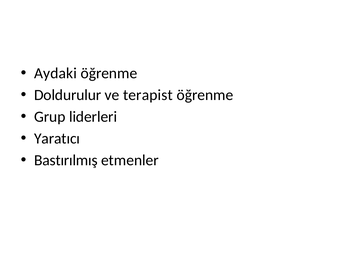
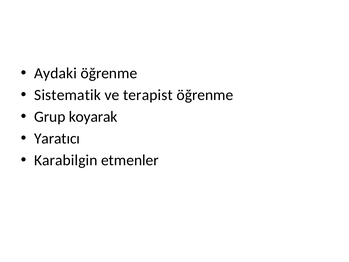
Doldurulur: Doldurulur -> Sistematik (68, 95)
liderleri: liderleri -> koyarak (93, 117)
Bastırılmış: Bastırılmış -> Karabilgin (66, 160)
